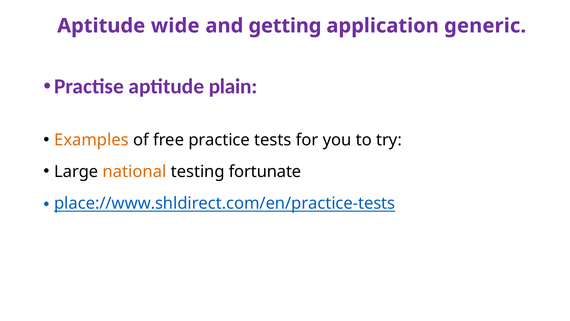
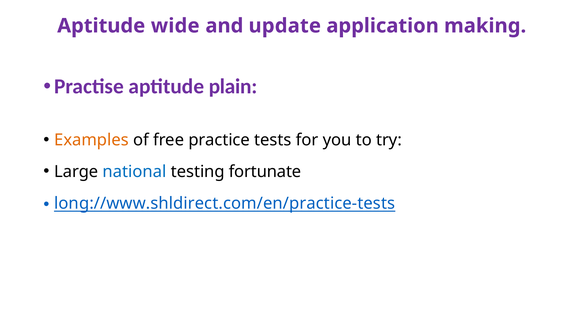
getting: getting -> update (285, 26)
generic: generic -> making (485, 26)
national colour: orange -> blue (135, 172)
place://www.shldirect.com/en/practice-tests: place://www.shldirect.com/en/practice-tests -> long://www.shldirect.com/en/practice-tests (225, 203)
